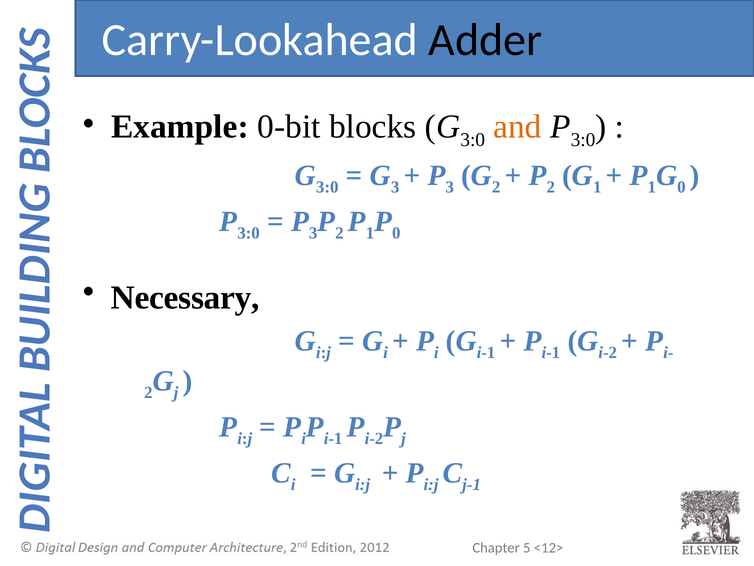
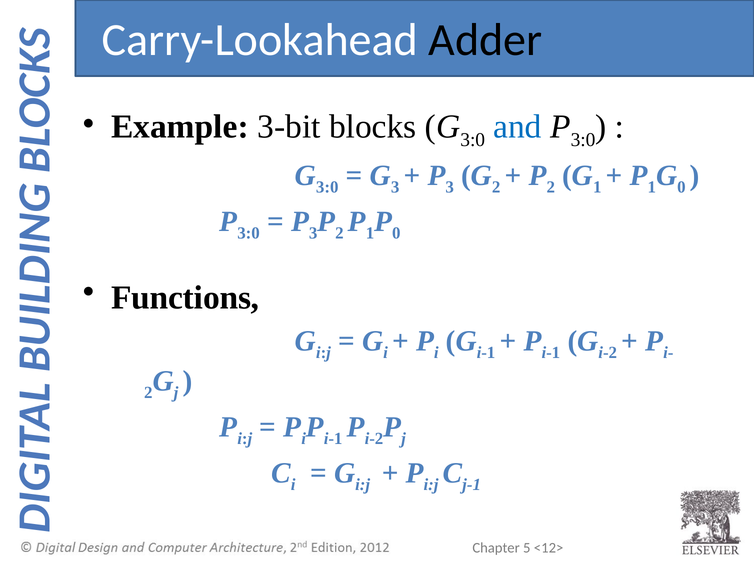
0-bit: 0-bit -> 3-bit (289, 127)
and colour: orange -> blue (517, 127)
Necessary: Necessary -> Functions (185, 297)
